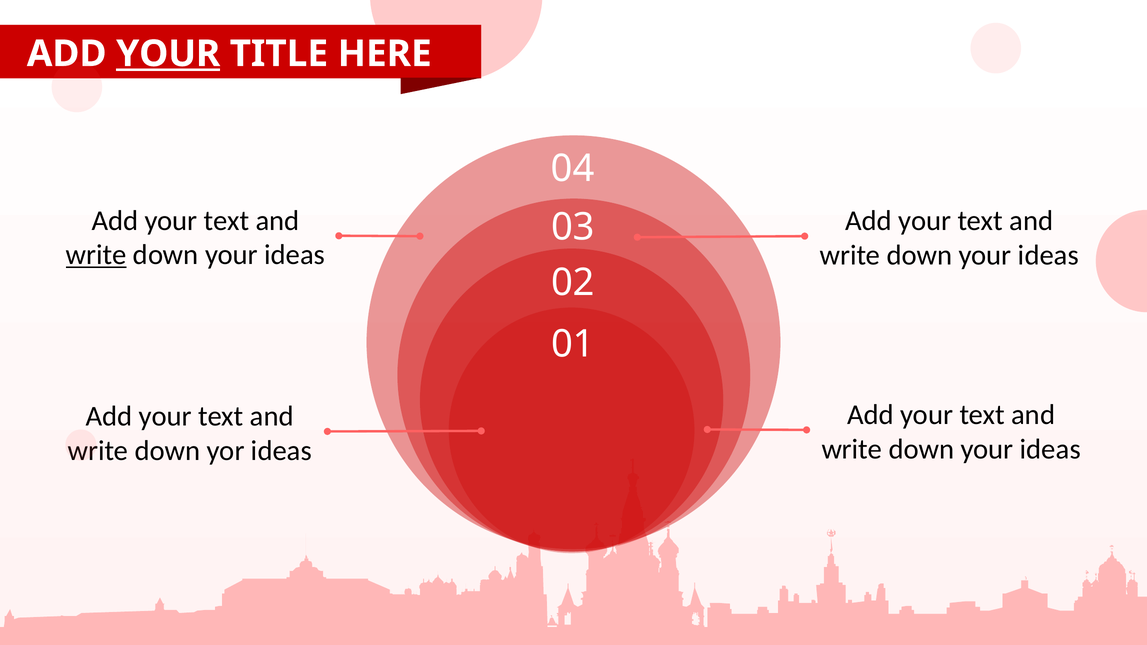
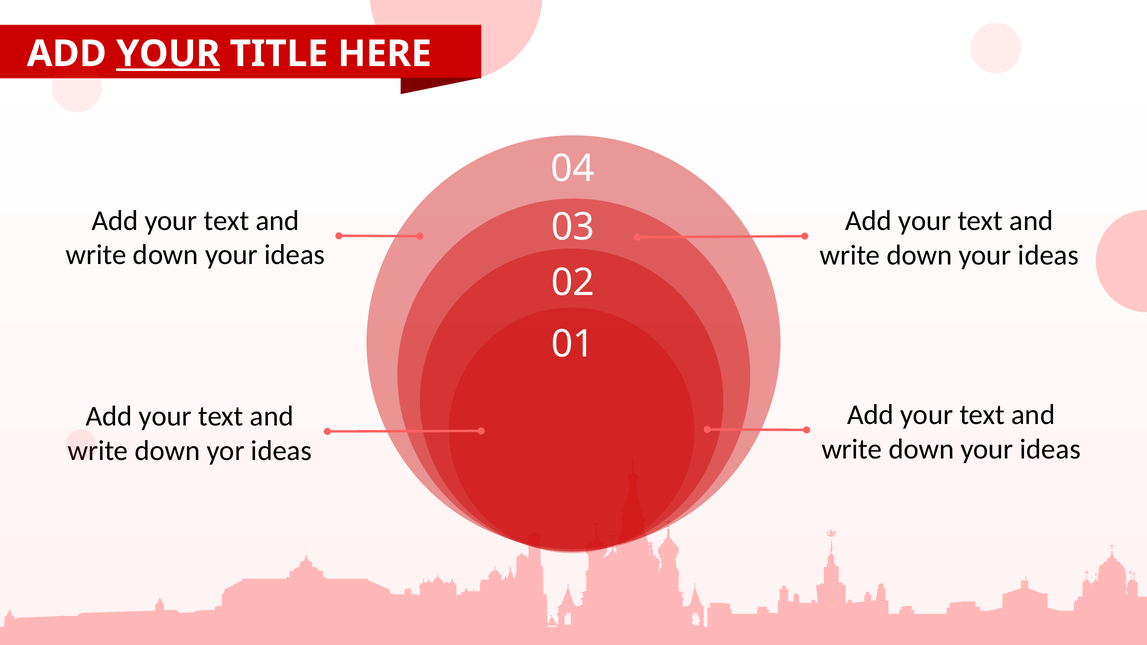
write underline: present -> none (96, 255)
